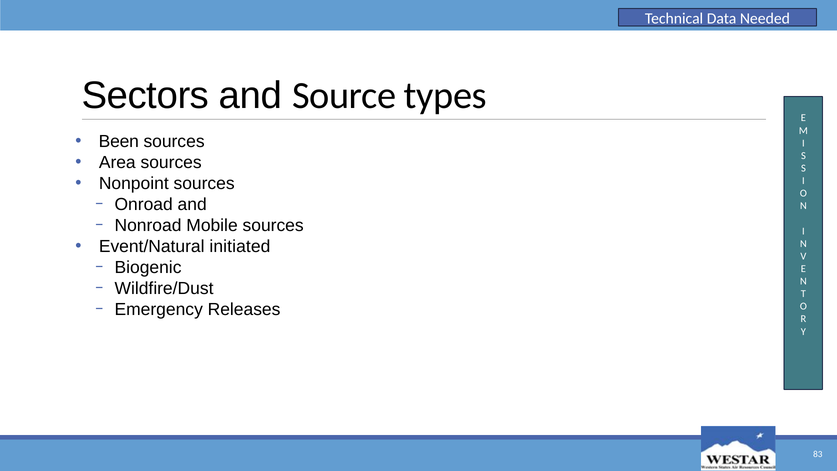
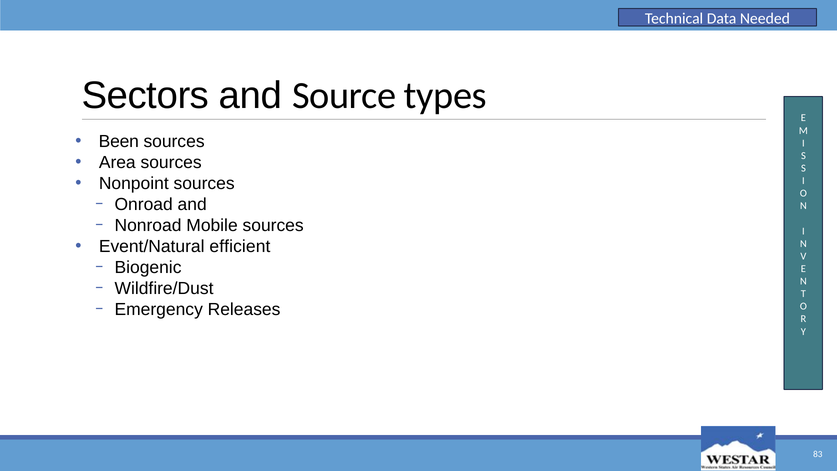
initiated: initiated -> efficient (240, 246)
